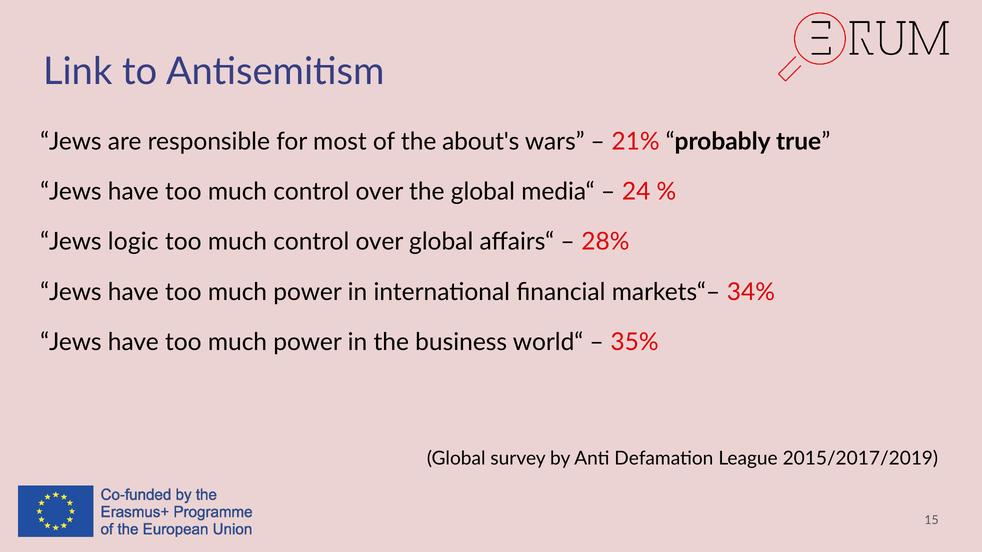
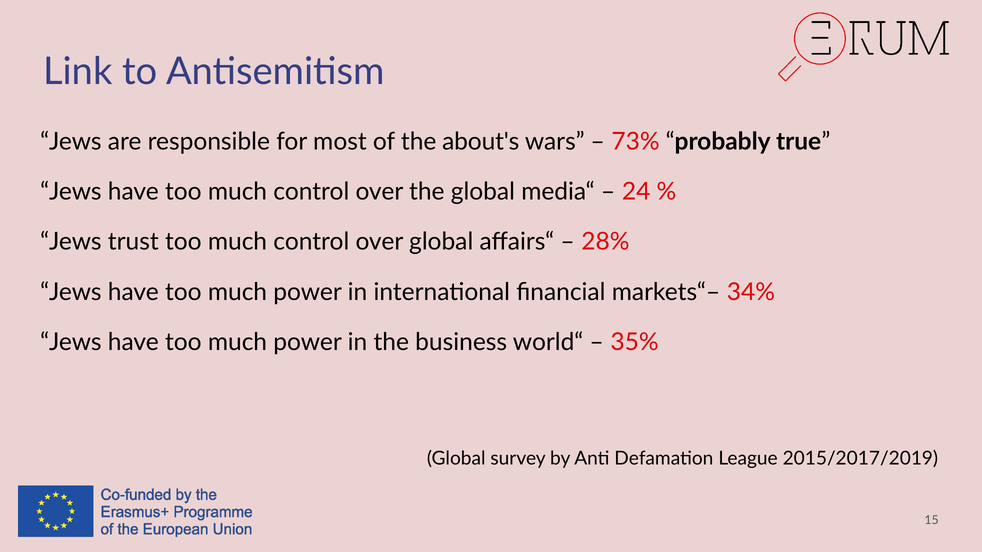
21%: 21% -> 73% (636, 142)
logic: logic -> trust (133, 242)
